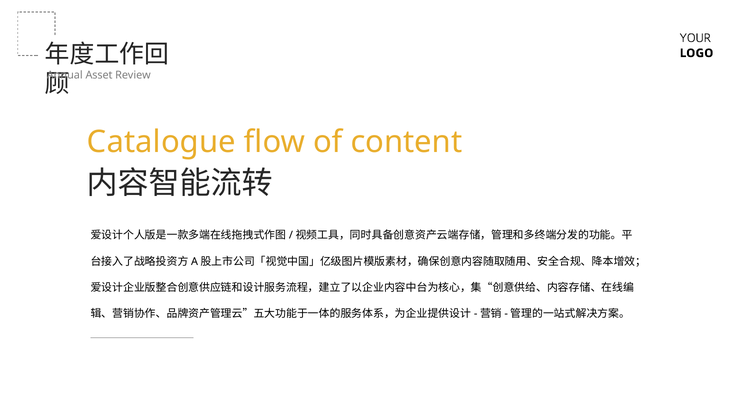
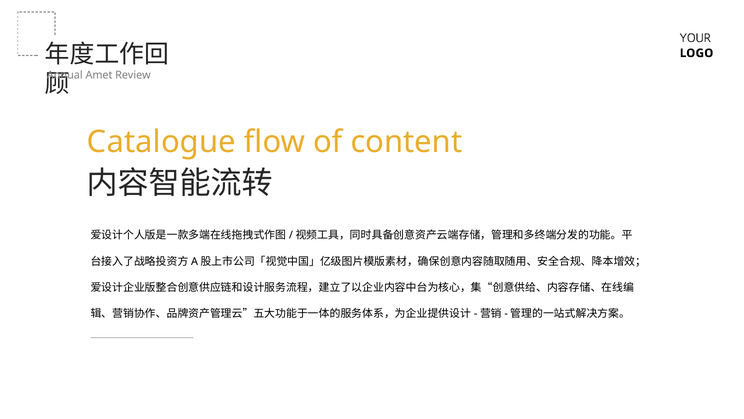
Asset: Asset -> Amet (99, 75)
